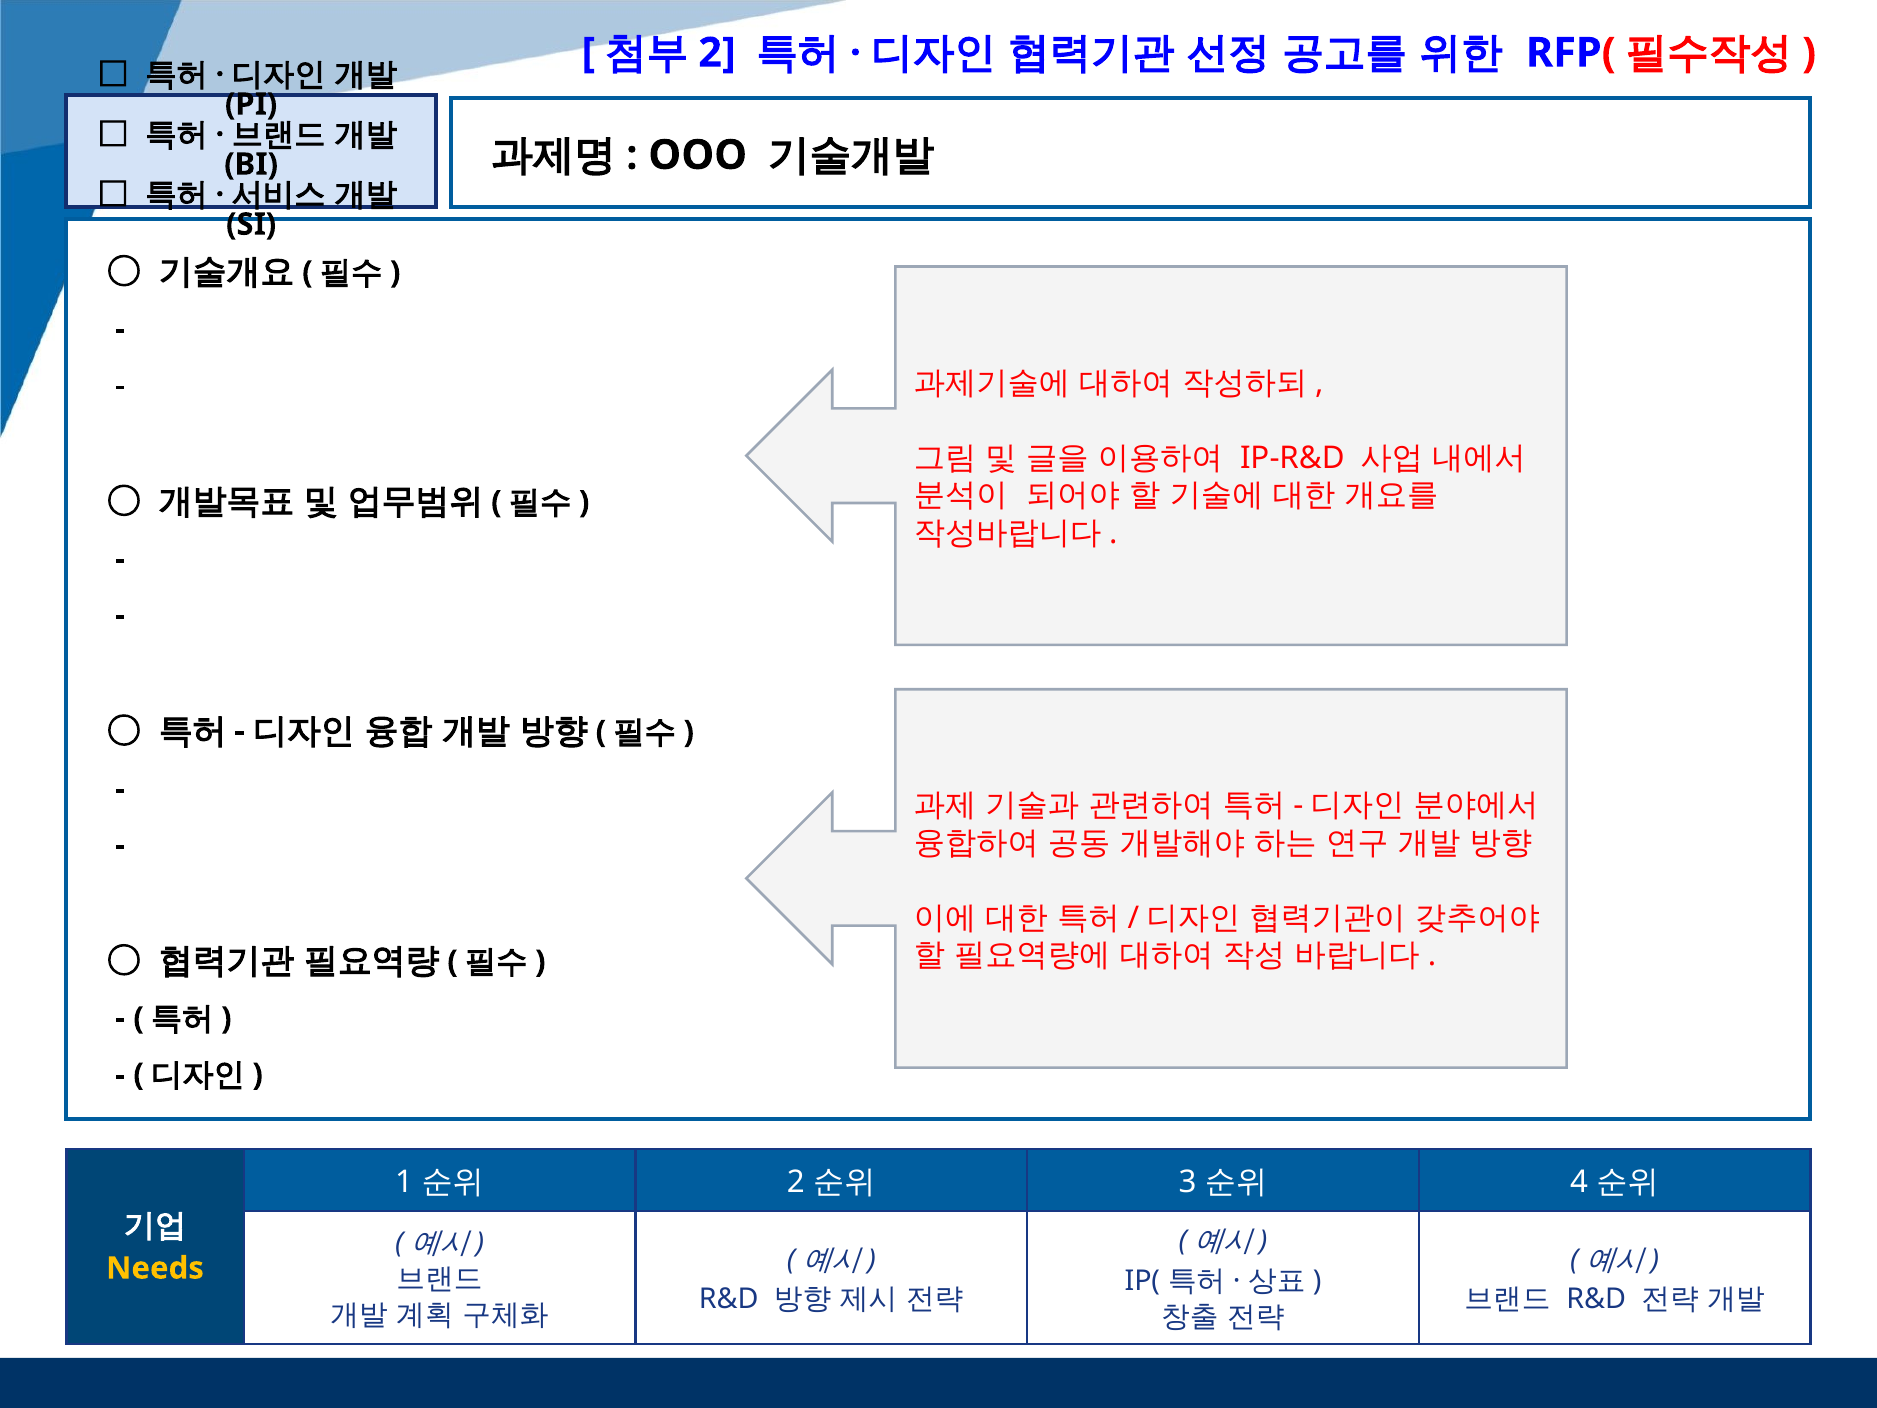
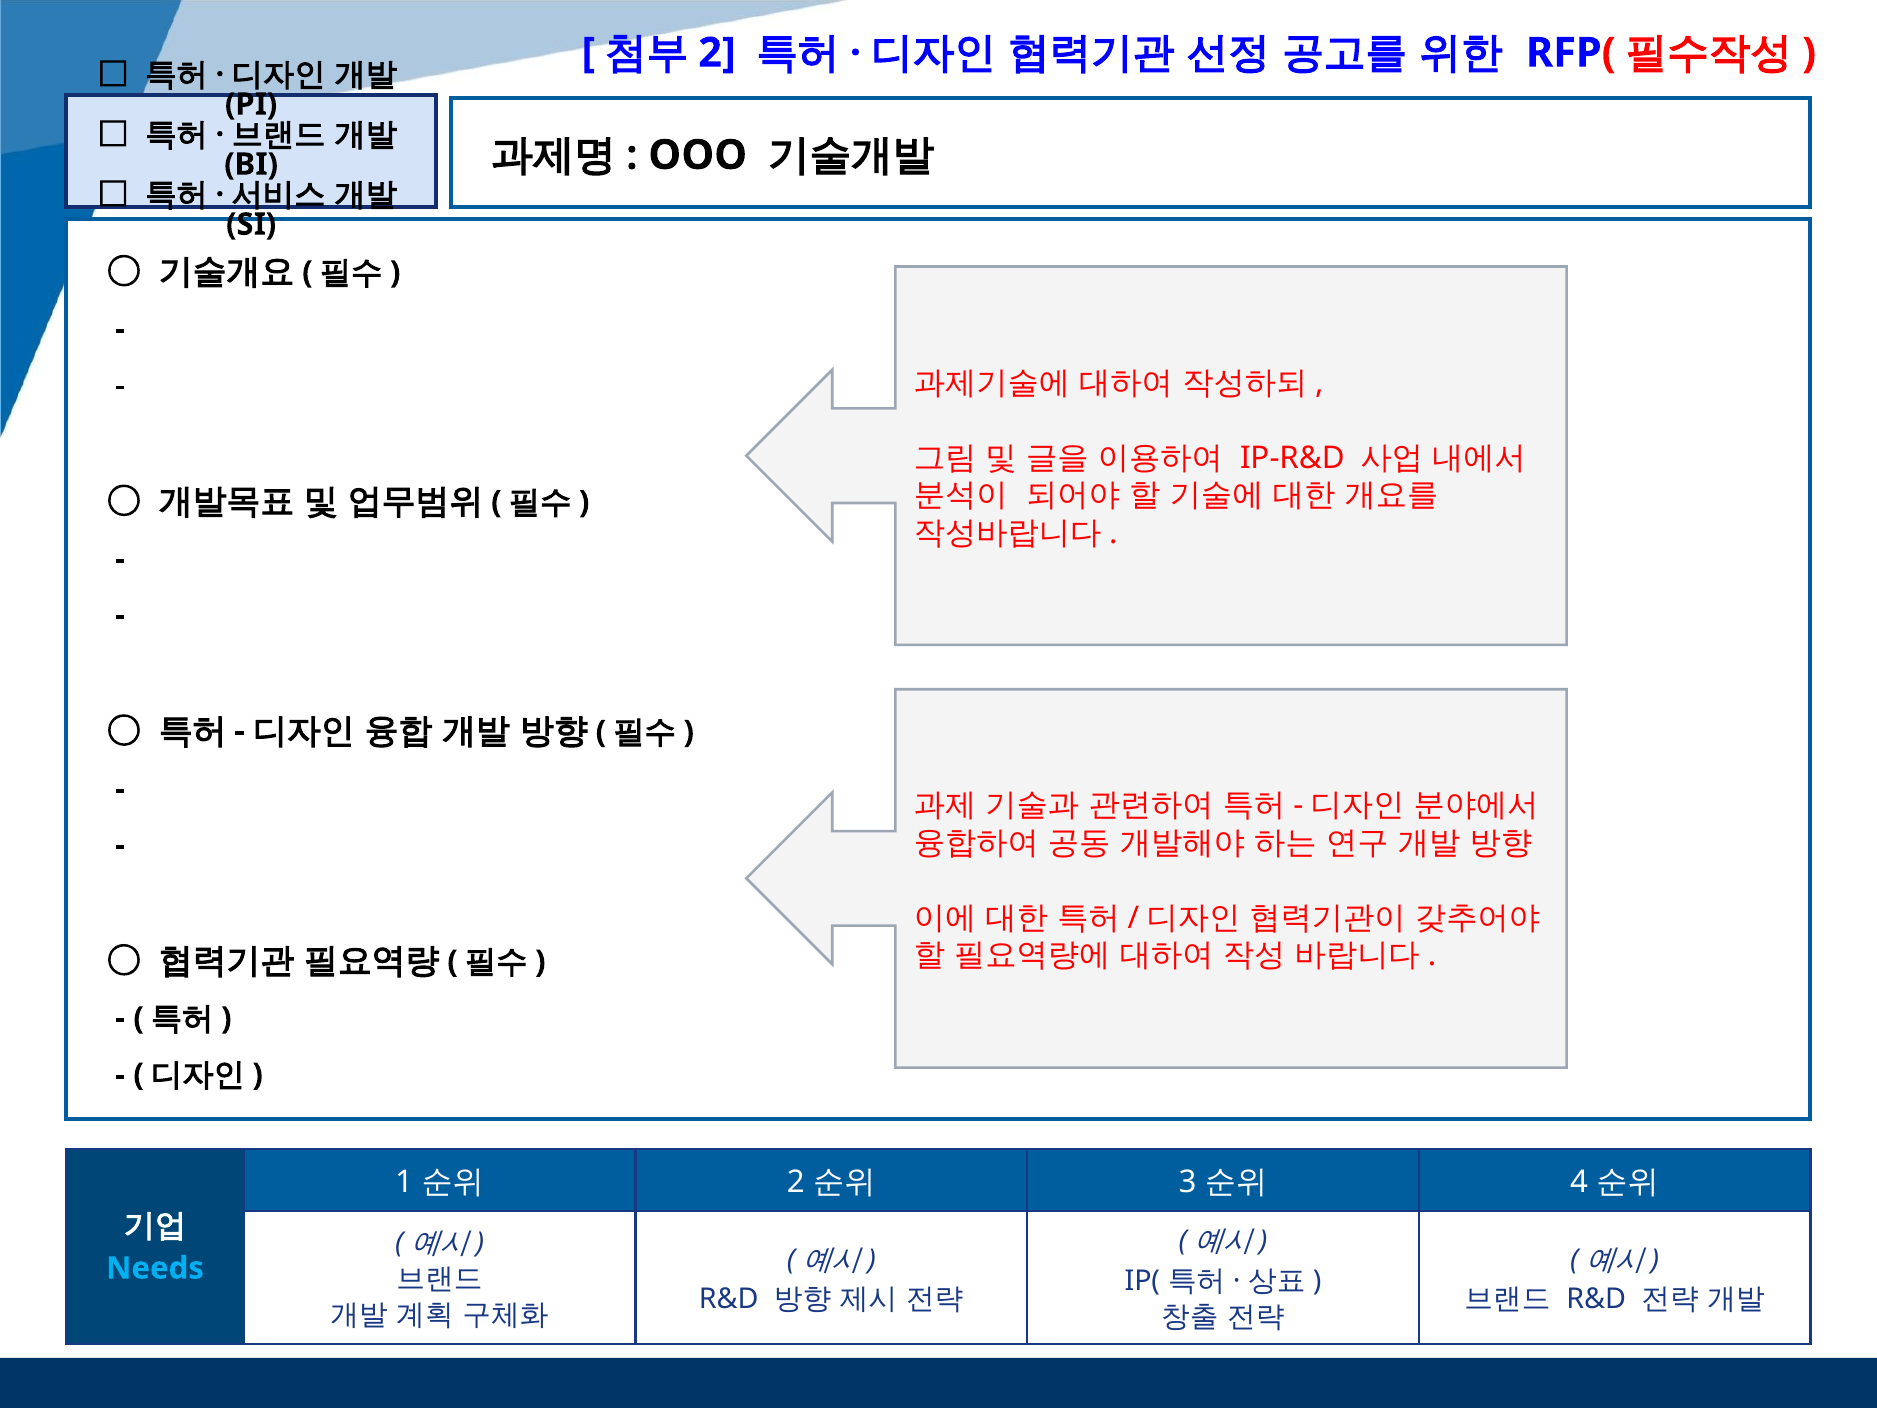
Needs colour: yellow -> light blue (155, 1268)
